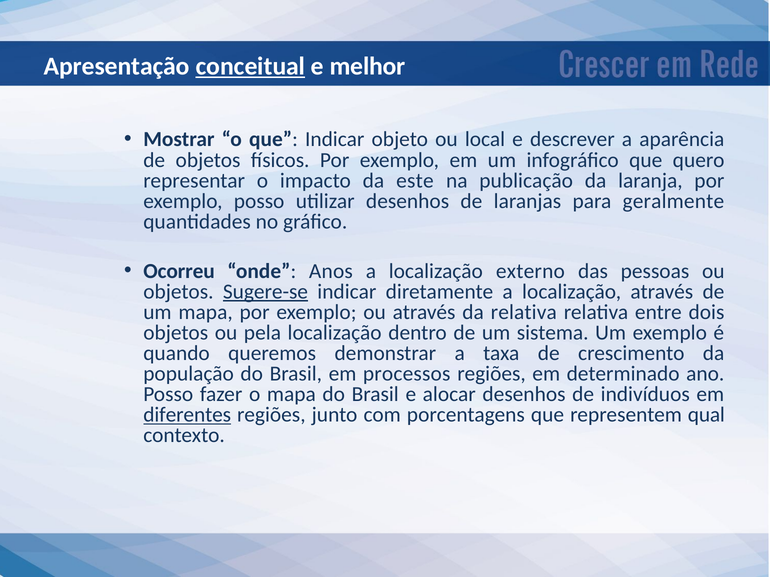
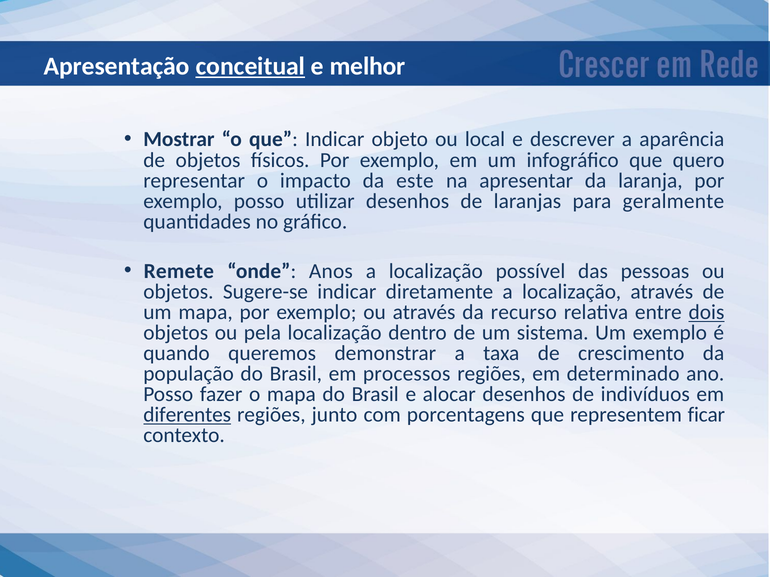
publicação: publicação -> apresentar (526, 181)
Ocorreu: Ocorreu -> Remete (179, 271)
externo: externo -> possível (530, 271)
Sugere-se underline: present -> none (265, 292)
da relativa: relativa -> recurso (524, 312)
dois underline: none -> present (706, 312)
qual: qual -> ficar (706, 415)
